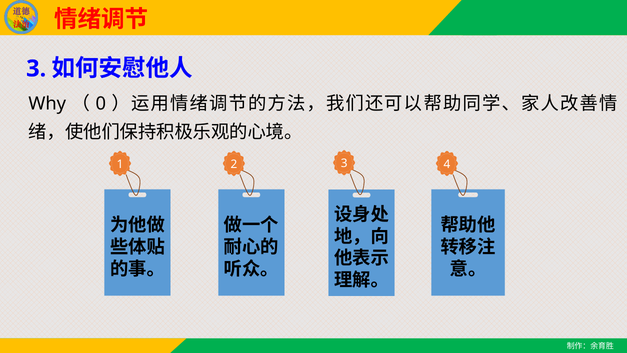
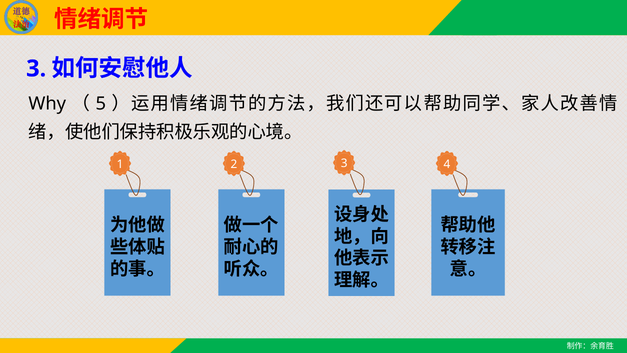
0: 0 -> 5 (101, 104)
